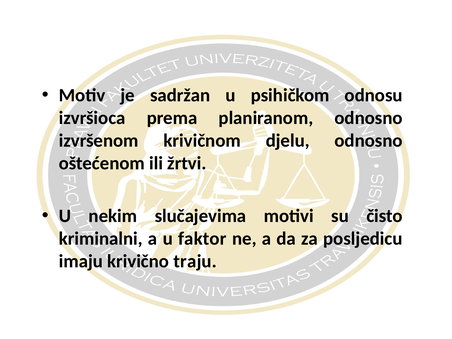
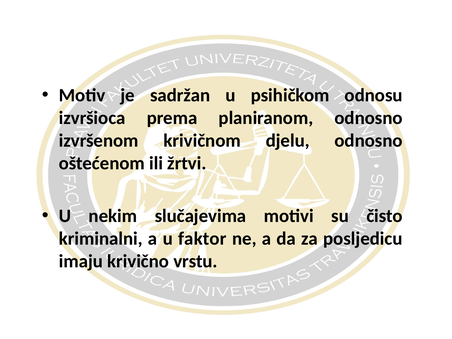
traju: traju -> vrstu (195, 261)
